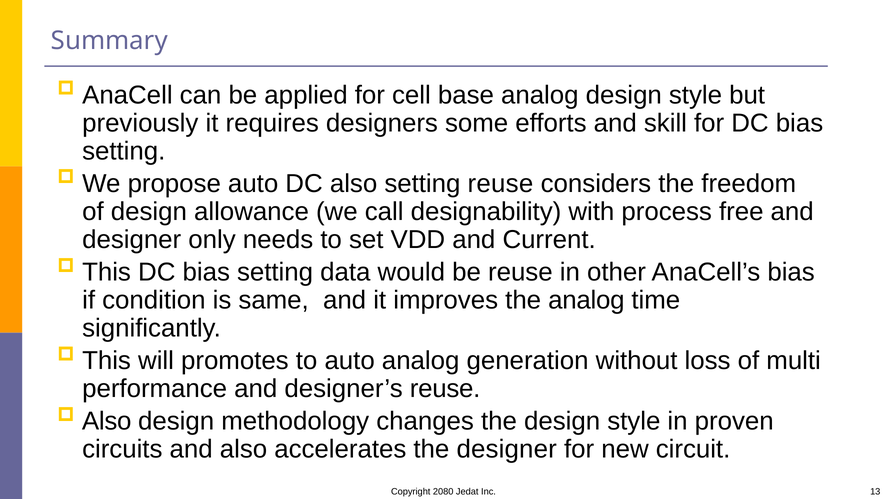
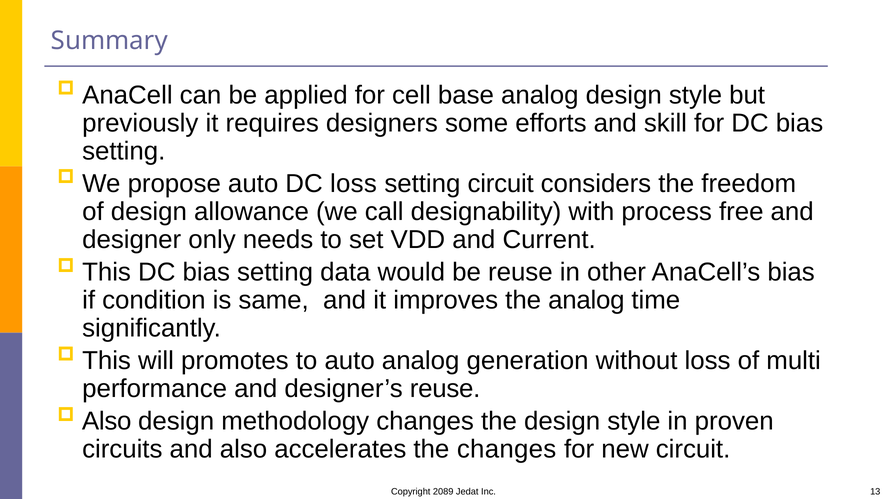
DC also: also -> loss (353, 184)
setting reuse: reuse -> circuit (501, 184)
the designer: designer -> changes (507, 449)
2080: 2080 -> 2089 (443, 492)
